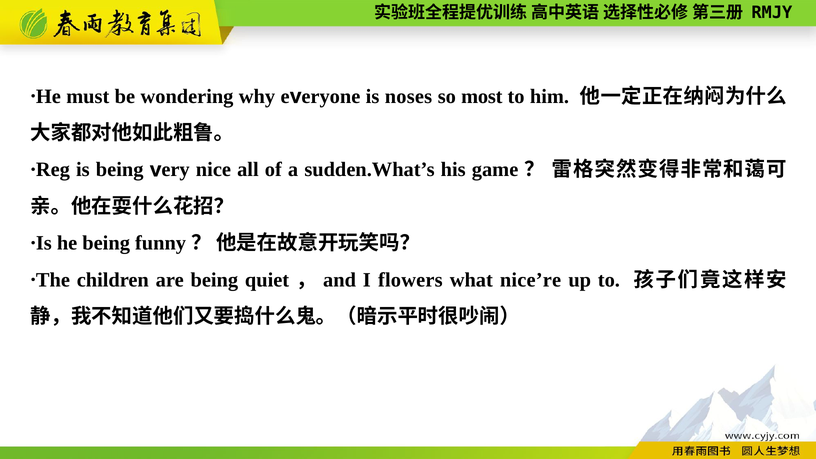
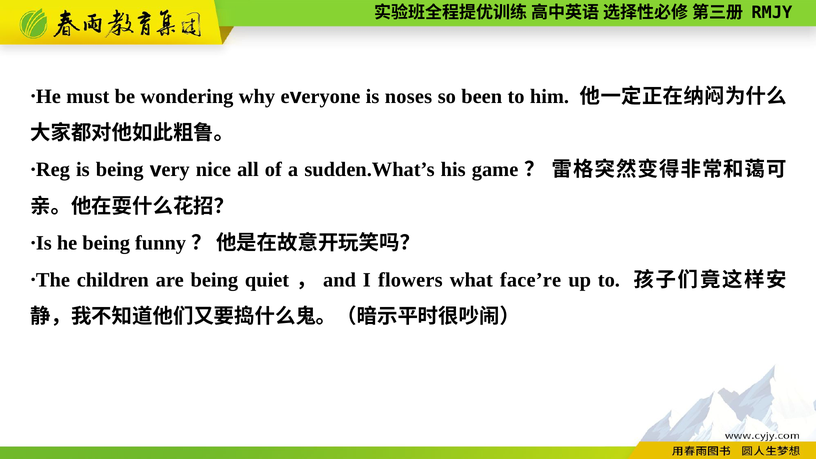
most: most -> been (482, 96)
nice’re: nice’re -> face’re (531, 280)
